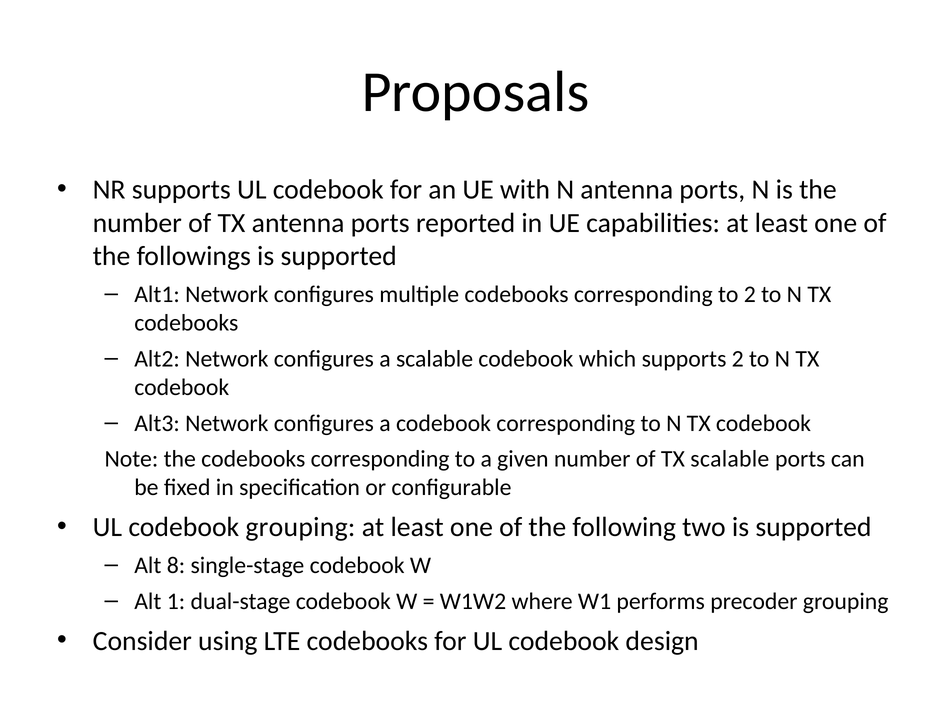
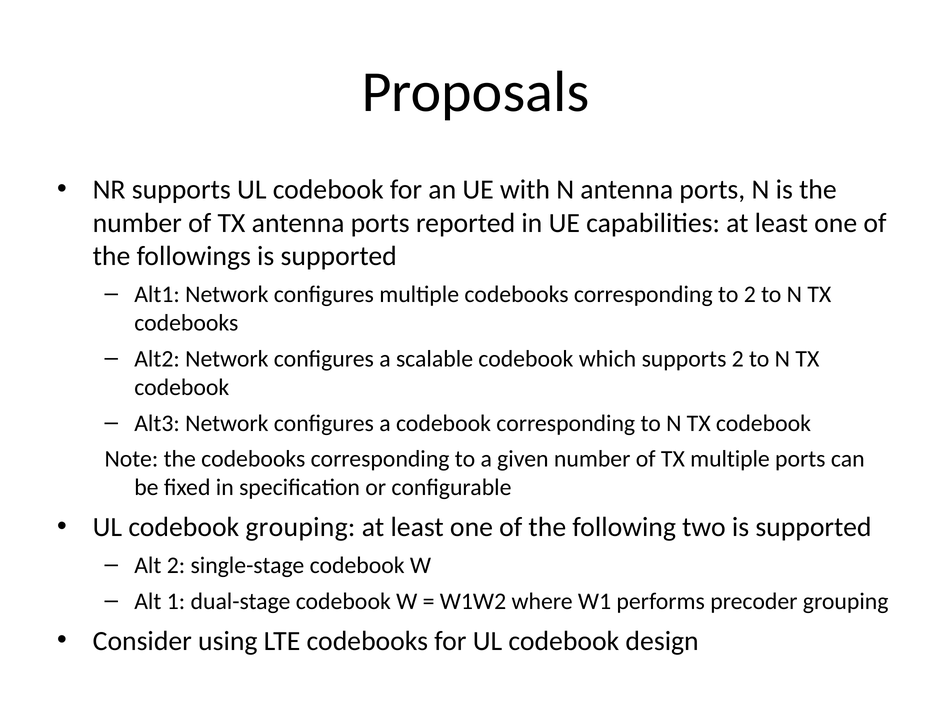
TX scalable: scalable -> multiple (730, 459)
Alt 8: 8 -> 2 (176, 565)
